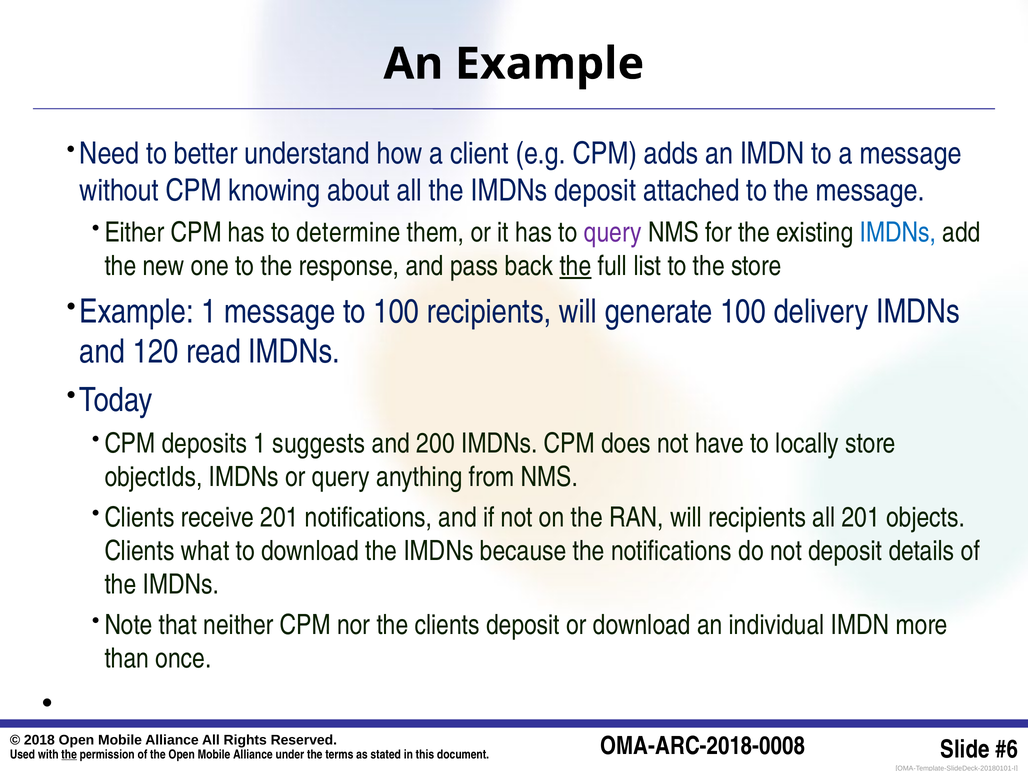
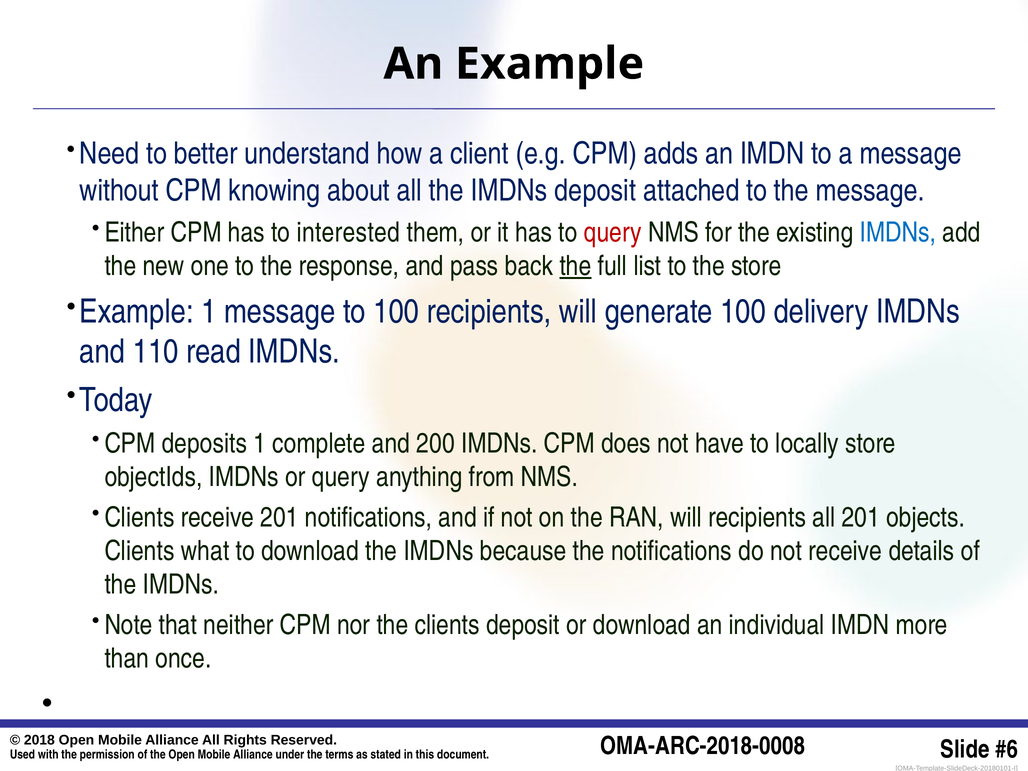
determine: determine -> interested (348, 233)
query colour: purple -> red (613, 233)
120: 120 -> 110 (156, 352)
suggests: suggests -> complete (319, 444)
not deposit: deposit -> receive (845, 551)
the underline: present -> none (69, 754)
